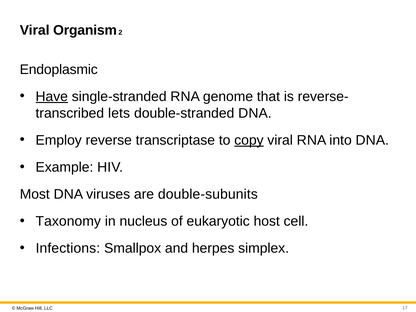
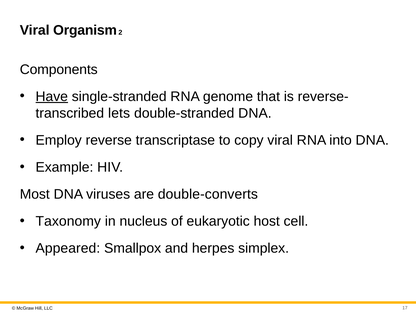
Endoplasmic: Endoplasmic -> Components (59, 69)
copy underline: present -> none (249, 140)
double-subunits: double-subunits -> double-converts (208, 194)
Infections: Infections -> Appeared (68, 248)
